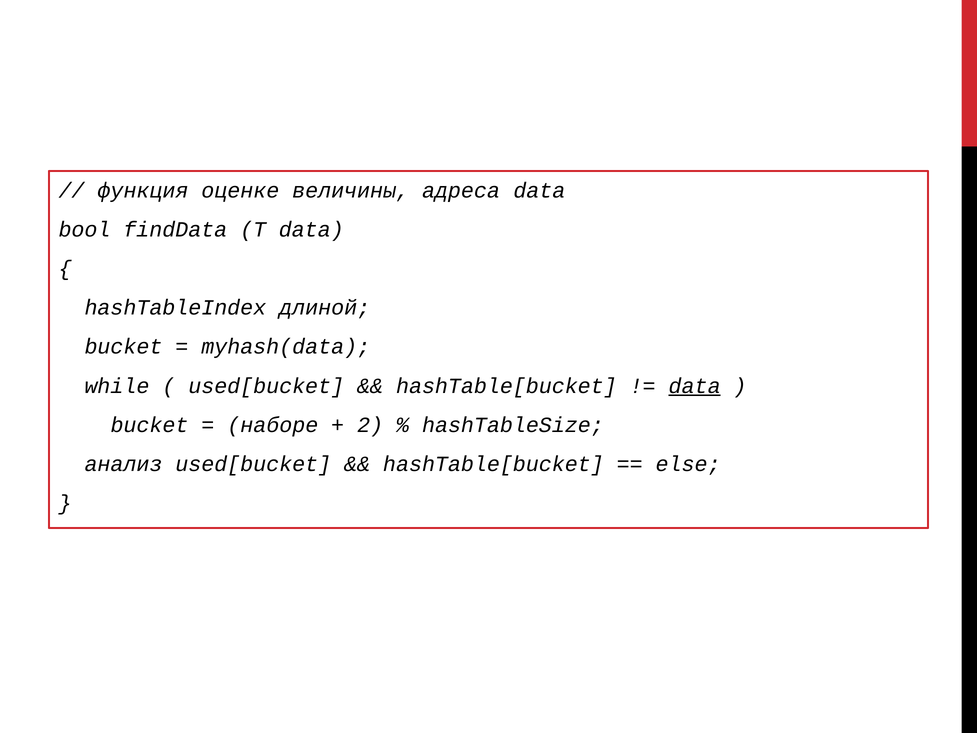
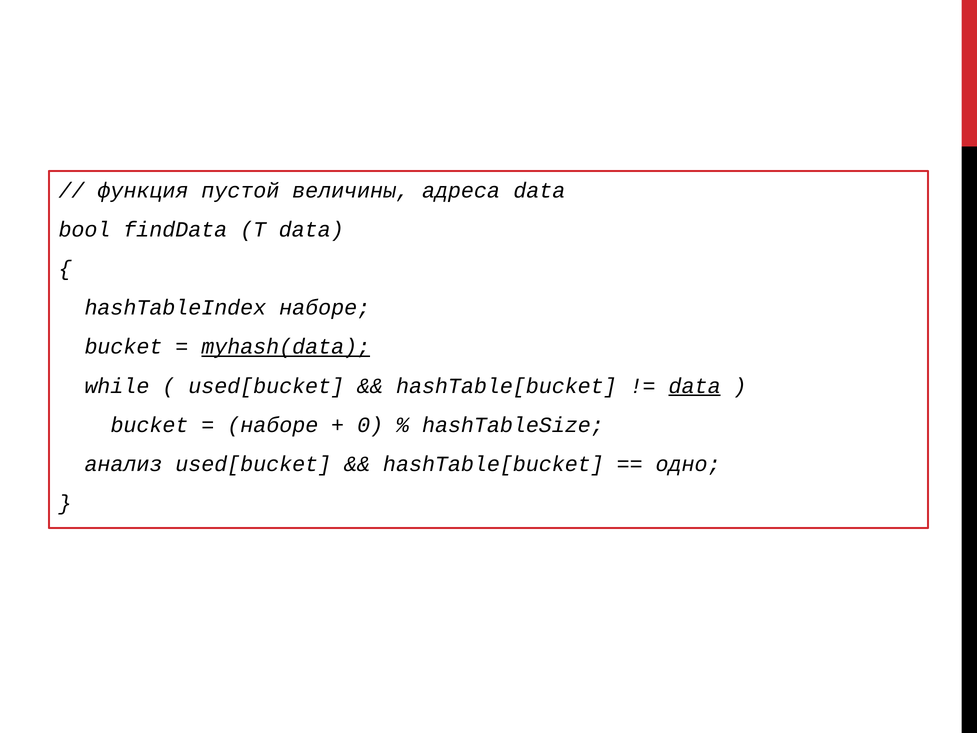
оценке: оценке -> пустой (240, 190)
hashTableIndex длиной: длиной -> наборе (325, 308)
myhash(data underline: none -> present (286, 347)
2: 2 -> 0 (370, 425)
else: else -> одно (688, 464)
